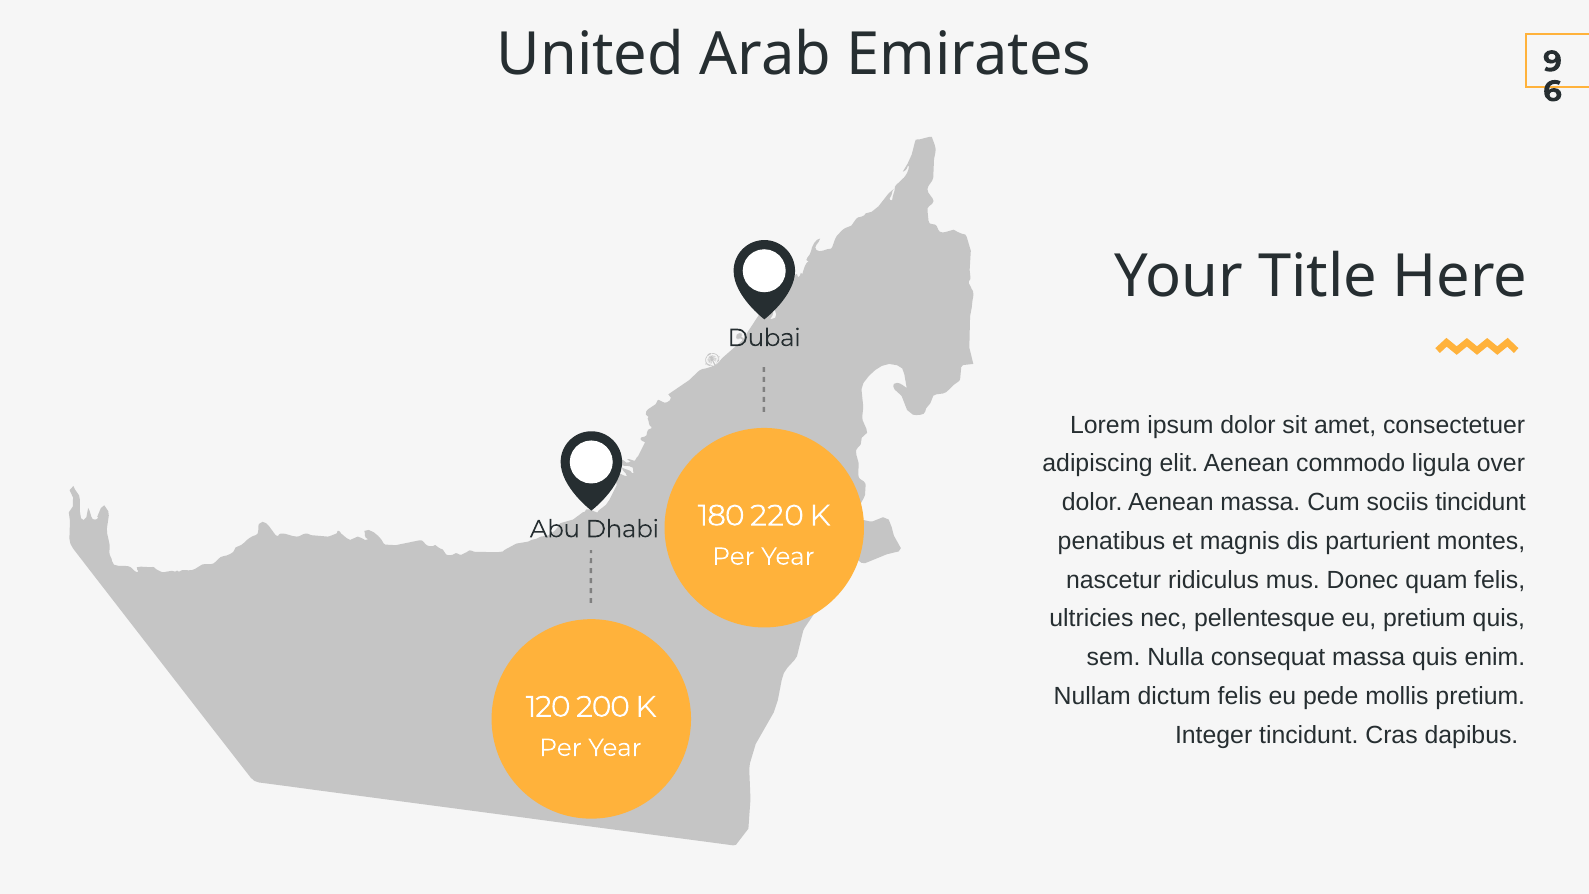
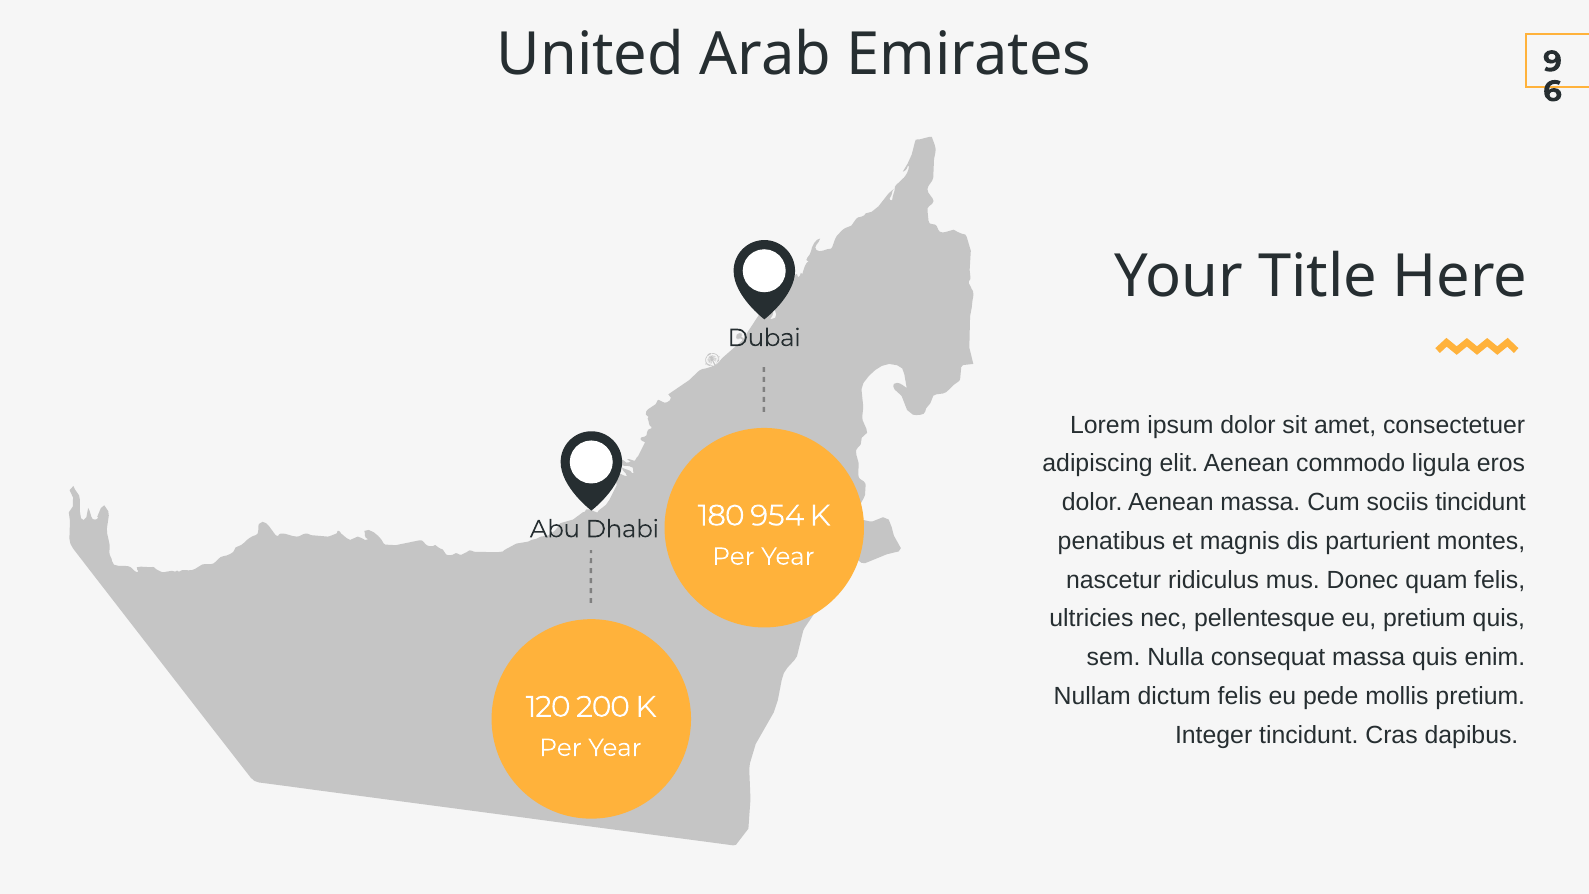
over: over -> eros (1501, 464)
220: 220 -> 954 (777, 516)
